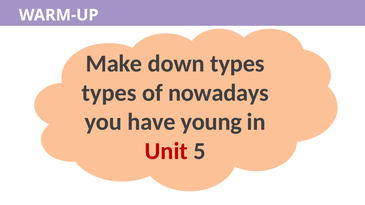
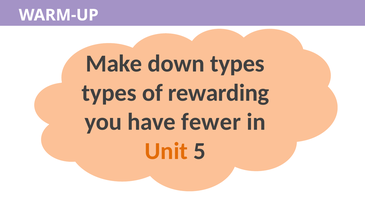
nowadays: nowadays -> rewarding (218, 93)
young: young -> fewer (211, 122)
Unit colour: red -> orange (166, 151)
